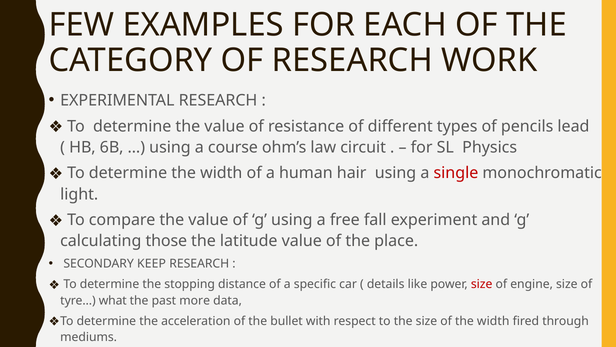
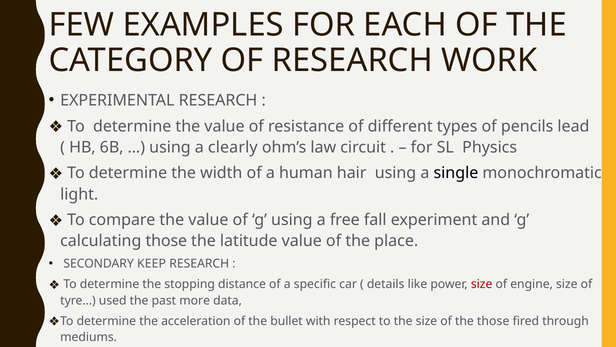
course: course -> clearly (233, 147)
single colour: red -> black (456, 173)
what: what -> used (113, 300)
of the width: width -> those (493, 321)
